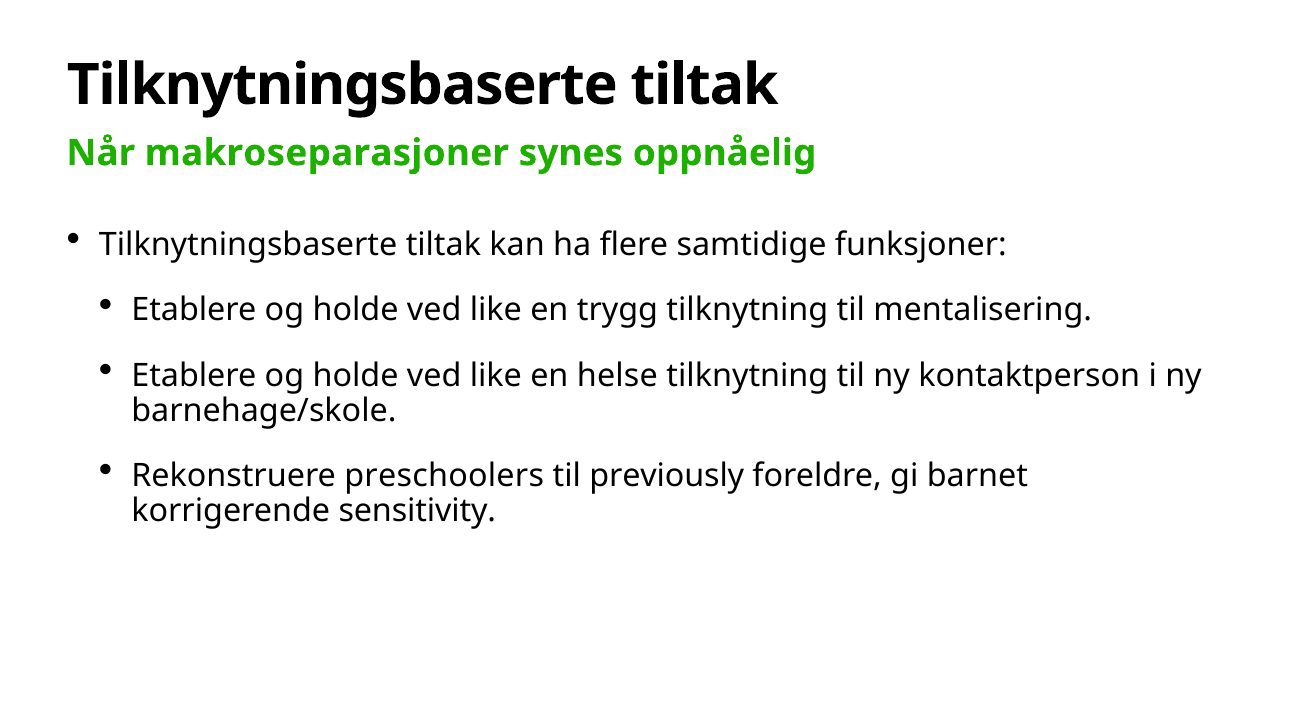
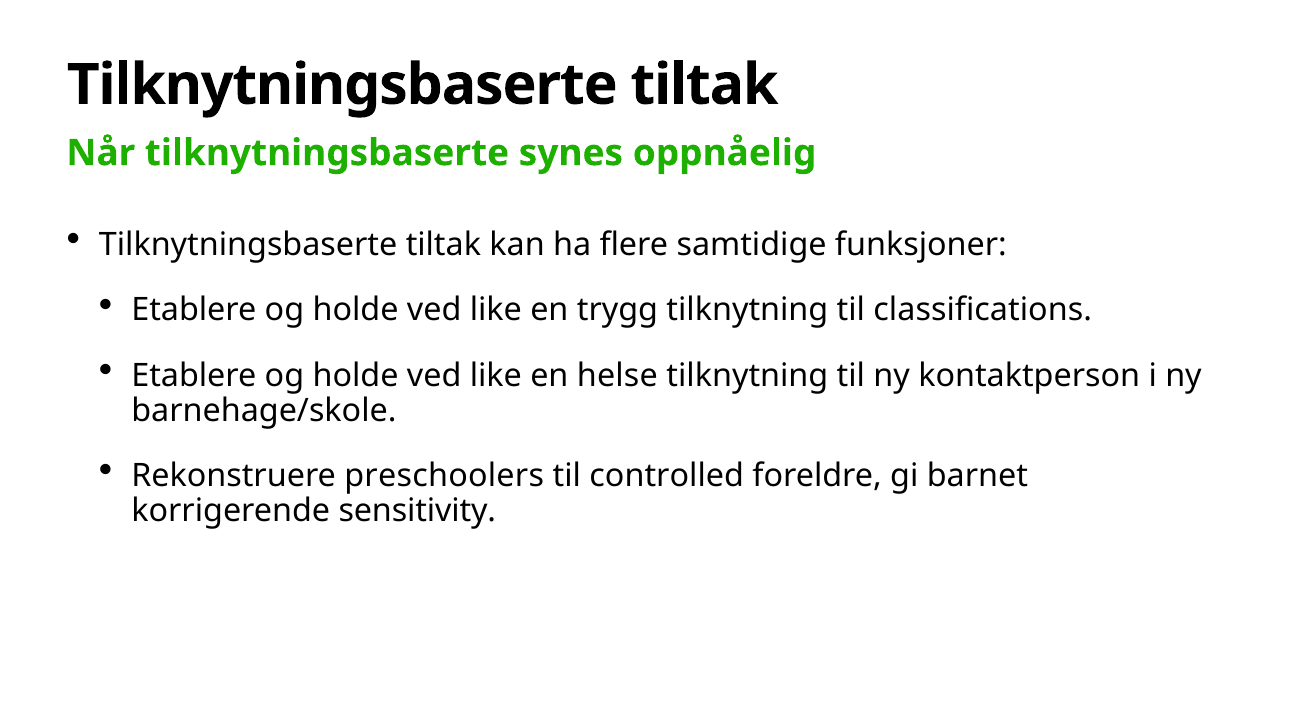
Når makroseparasjoner: makroseparasjoner -> tilknytningsbaserte (327, 153)
mentalisering: mentalisering -> classifications (983, 310)
previously: previously -> controlled (667, 476)
